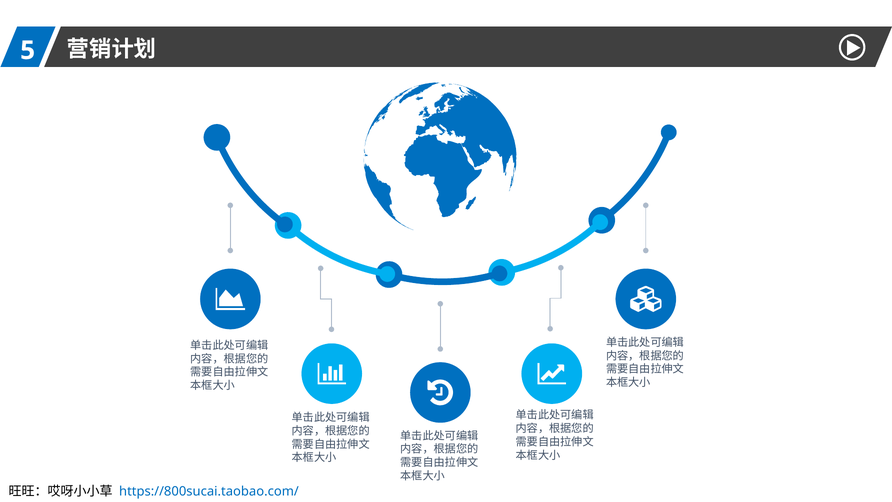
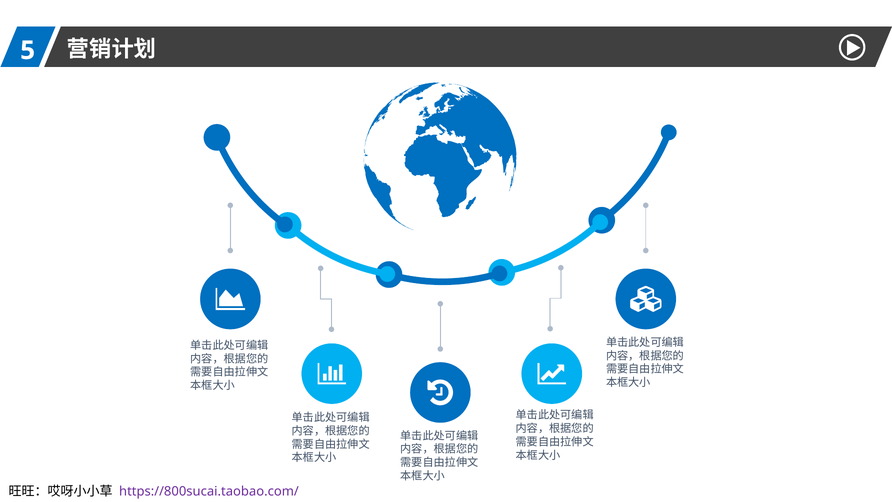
https://800sucai.taobao.com/ colour: blue -> purple (209, 491)
